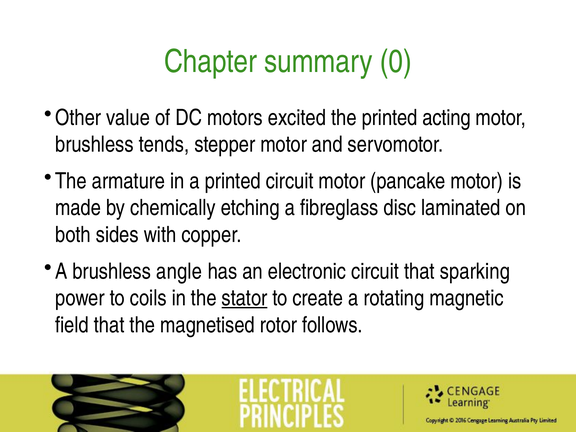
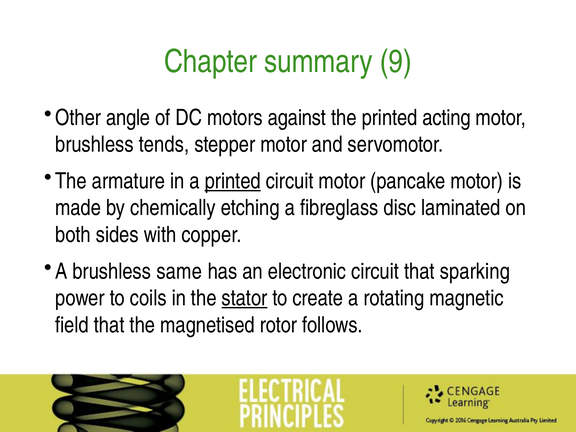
0: 0 -> 9 (396, 62)
value: value -> angle (128, 118)
excited: excited -> against (297, 118)
printed underline: none -> present (233, 181)
angle: angle -> same (179, 271)
